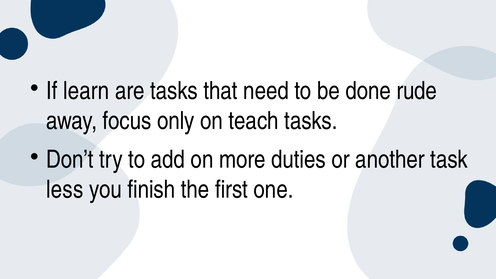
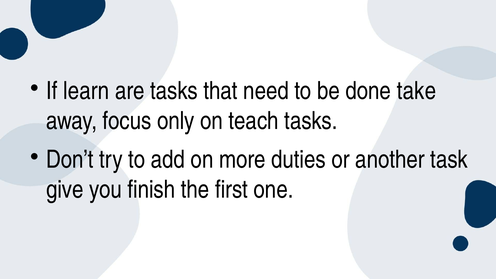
rude: rude -> take (416, 91)
less: less -> give (65, 190)
